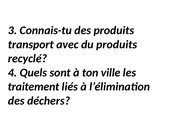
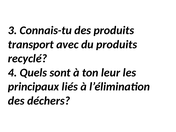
ville: ville -> leur (111, 73)
traitement: traitement -> principaux (34, 87)
